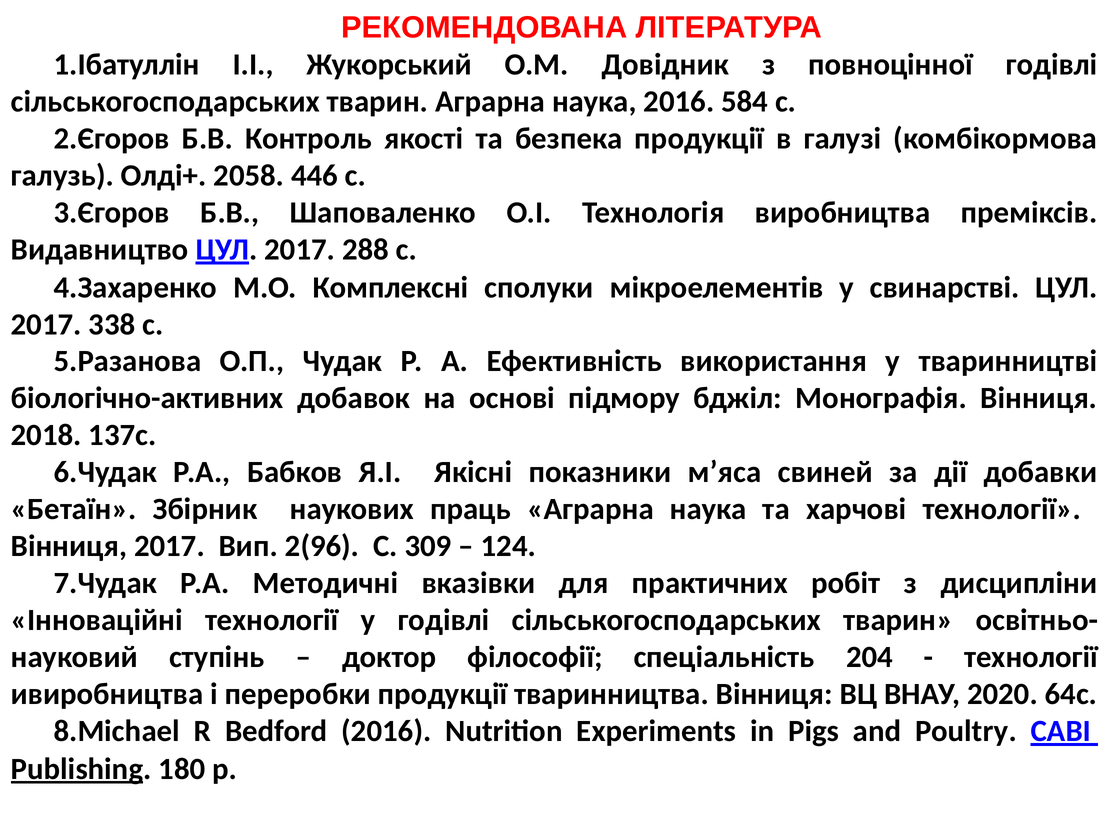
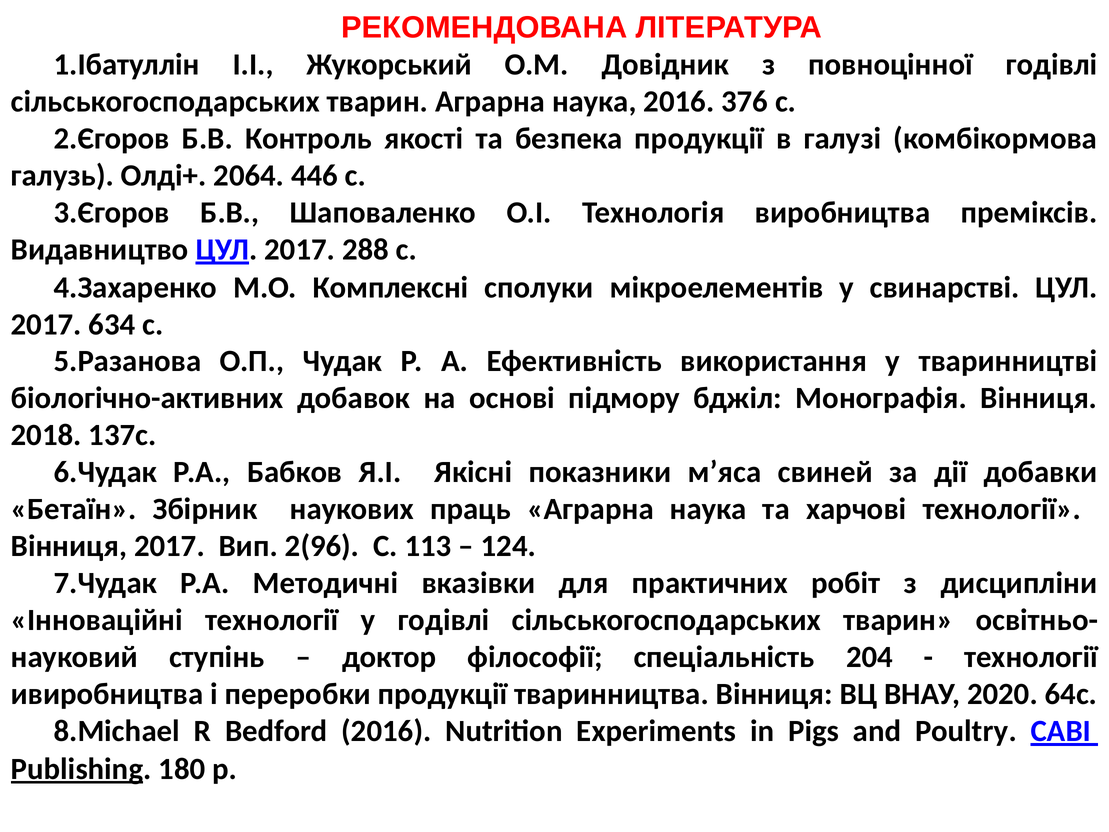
584: 584 -> 376 (745, 102)
2058: 2058 -> 2064 (249, 176)
338: 338 -> 634 (112, 324)
309: 309 -> 113 (428, 546)
